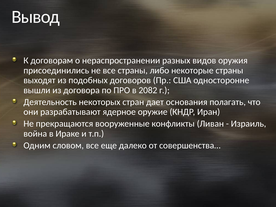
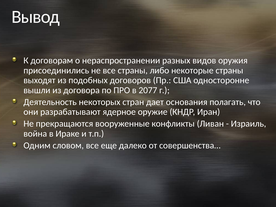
2082: 2082 -> 2077 (148, 90)
